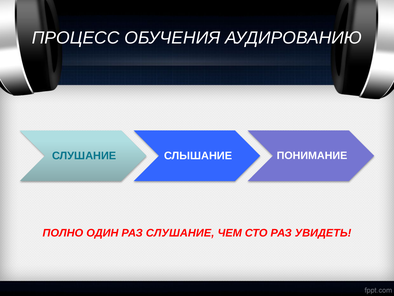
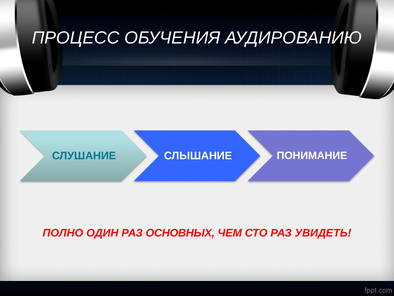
РАЗ СЛУШАНИЕ: СЛУШАНИЕ -> ОСНОВНЫХ (180, 233)
